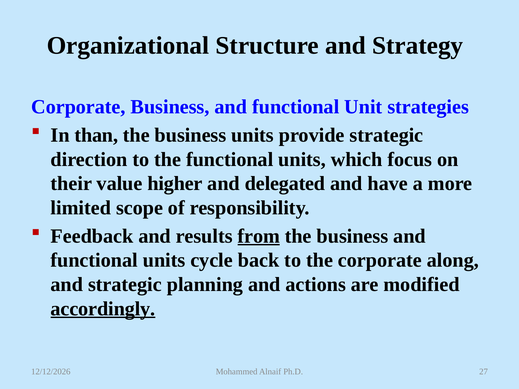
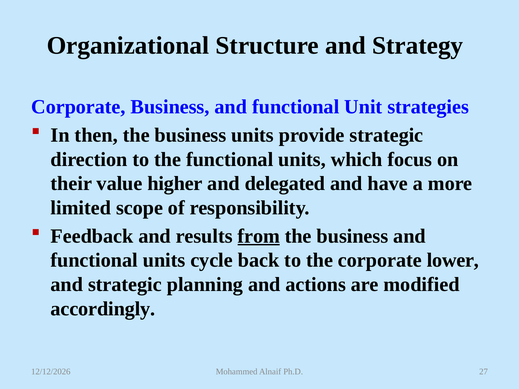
than: than -> then (96, 135)
along: along -> lower (453, 260)
accordingly underline: present -> none (103, 309)
